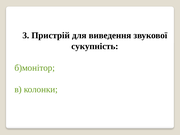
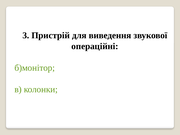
сукупність: сукупність -> операційні (95, 46)
